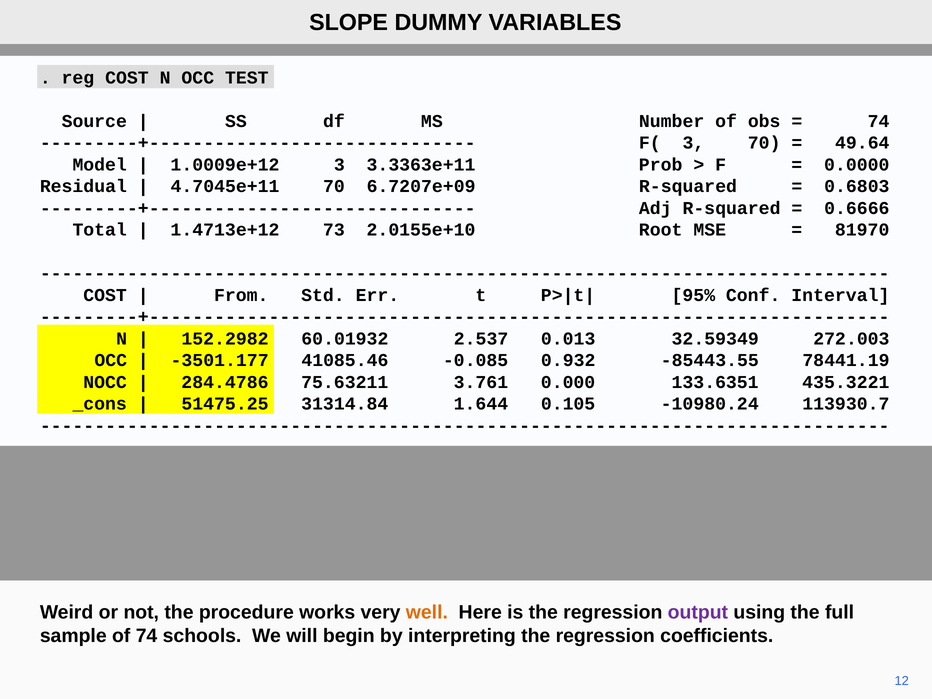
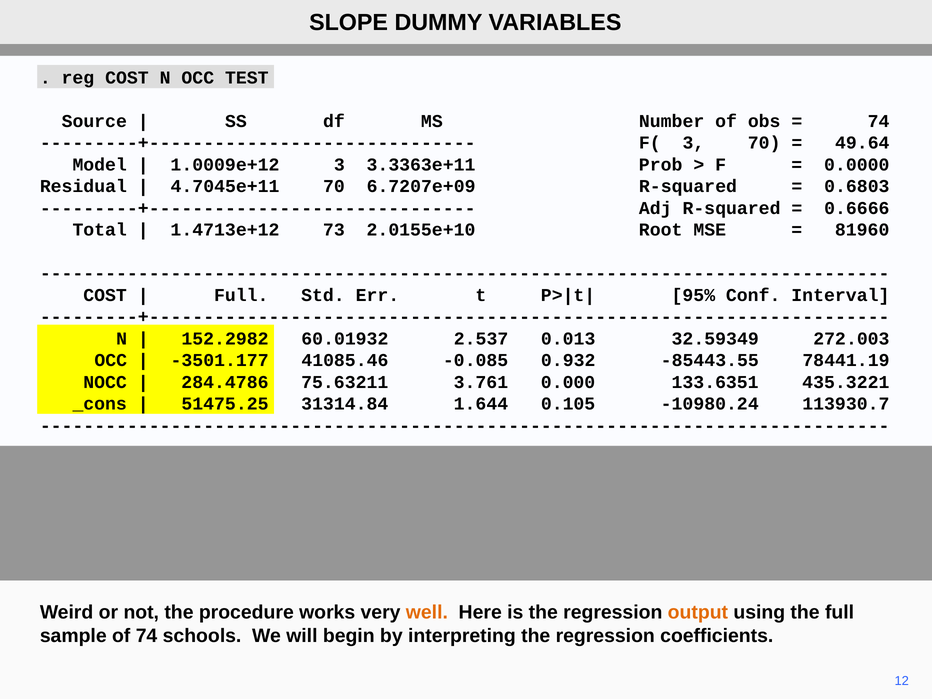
81970: 81970 -> 81960 (862, 230)
From: From -> Full (241, 295)
output colour: purple -> orange (698, 612)
